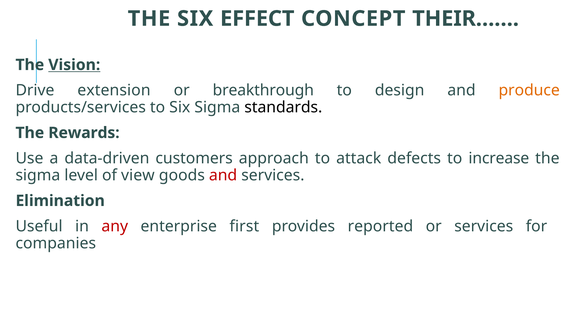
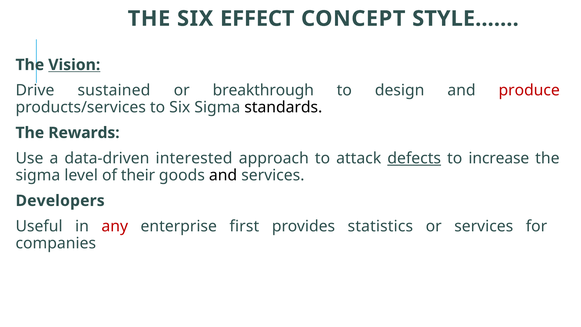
THEIR……: THEIR…… -> STYLE…… (465, 19)
extension: extension -> sustained (114, 90)
produce colour: orange -> red (529, 90)
customers: customers -> interested (194, 158)
defects underline: none -> present (414, 158)
view: view -> their (138, 175)
and colour: red -> black (223, 175)
Elimination: Elimination -> Developers (60, 201)
reported: reported -> statistics (380, 226)
